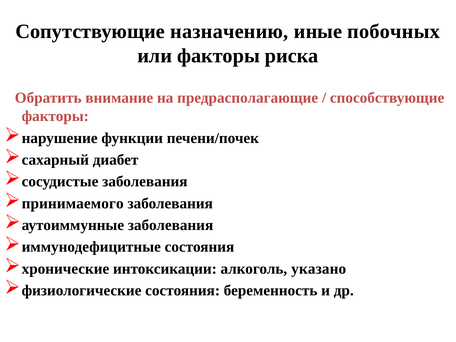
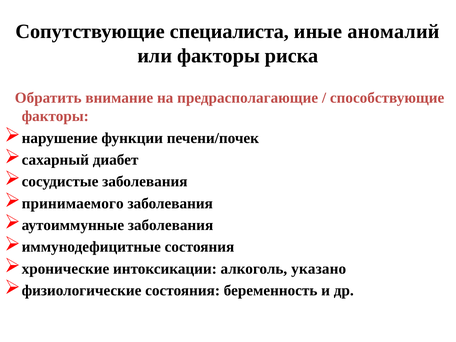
назначению: назначению -> специалиста (229, 31)
побочных: побочных -> аномалий (394, 31)
